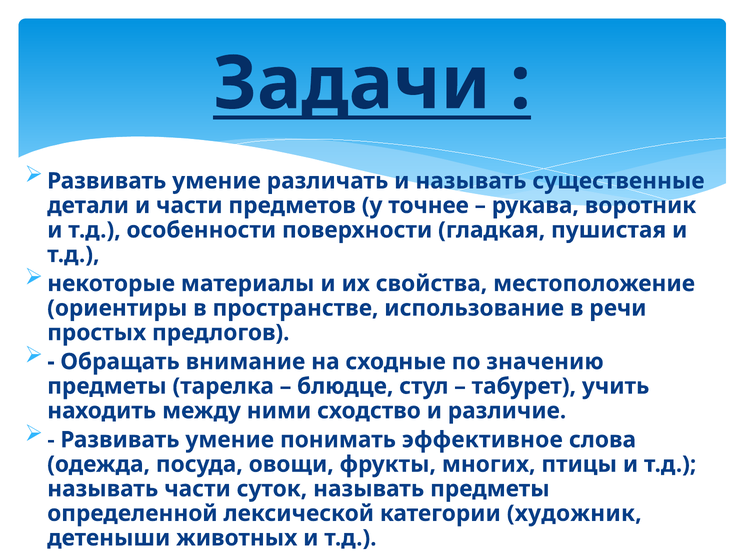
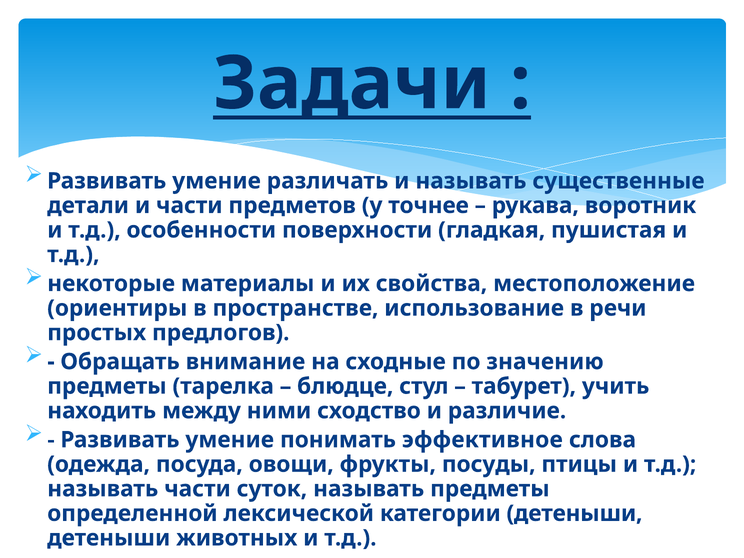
многих: многих -> посуды (489, 464)
категории художник: художник -> детеныши (574, 513)
